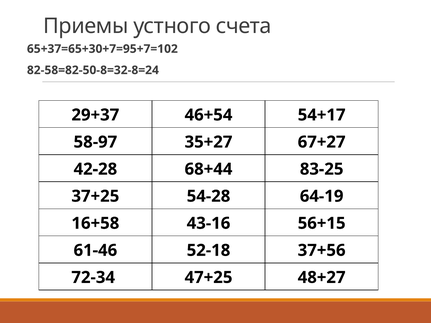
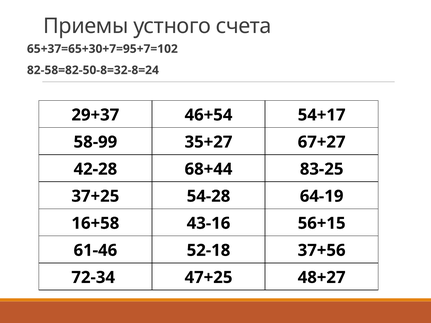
58-97: 58-97 -> 58-99 (95, 142)
